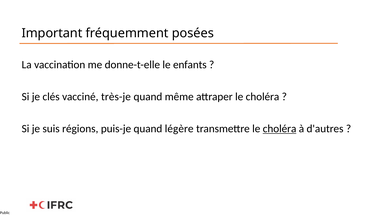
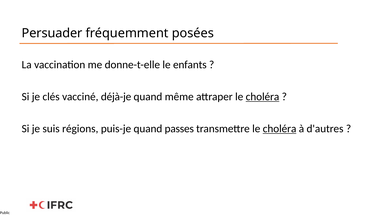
Important: Important -> Persuader (52, 33)
très-je: très-je -> déjà-je (116, 97)
choléra underline: none -> present (263, 97)
légère: légère -> passes (179, 129)
